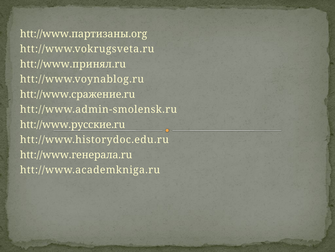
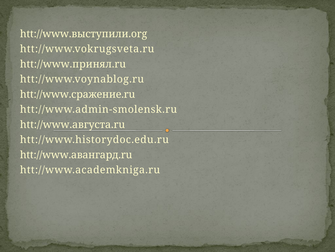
htt://www.партизаны.org: htt://www.партизаны.org -> htt://www.выступили.org (84, 34)
htt://www.русские.ru: htt://www.русские.ru -> htt://www.августа.ru (73, 124)
htt://www.генерала.ru: htt://www.генерала.ru -> htt://www.авангард.ru (76, 154)
